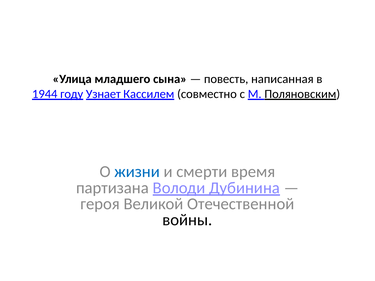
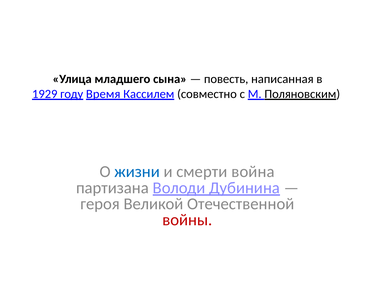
1944: 1944 -> 1929 (45, 94)
Узнает: Узнает -> Время (103, 94)
время: время -> война (253, 172)
войны colour: black -> red (187, 220)
